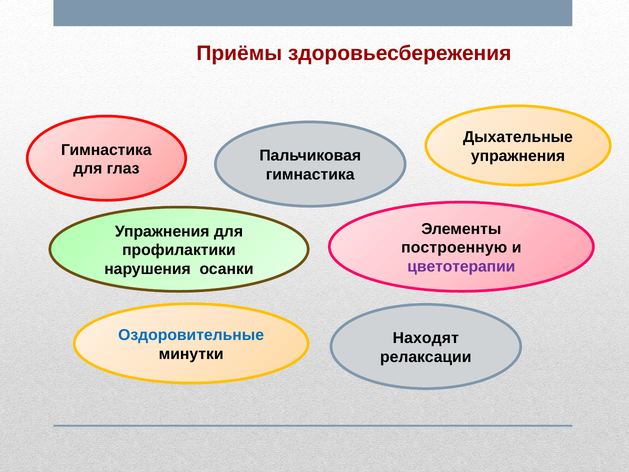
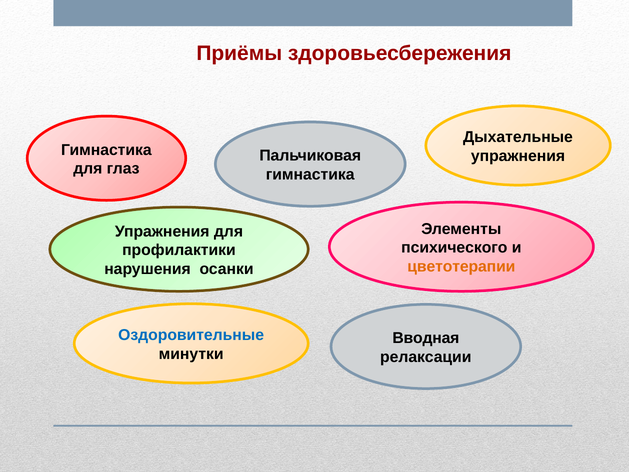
построенную: построенную -> психического (454, 248)
цветотерапии colour: purple -> orange (461, 267)
Находят: Находят -> Вводная (426, 338)
